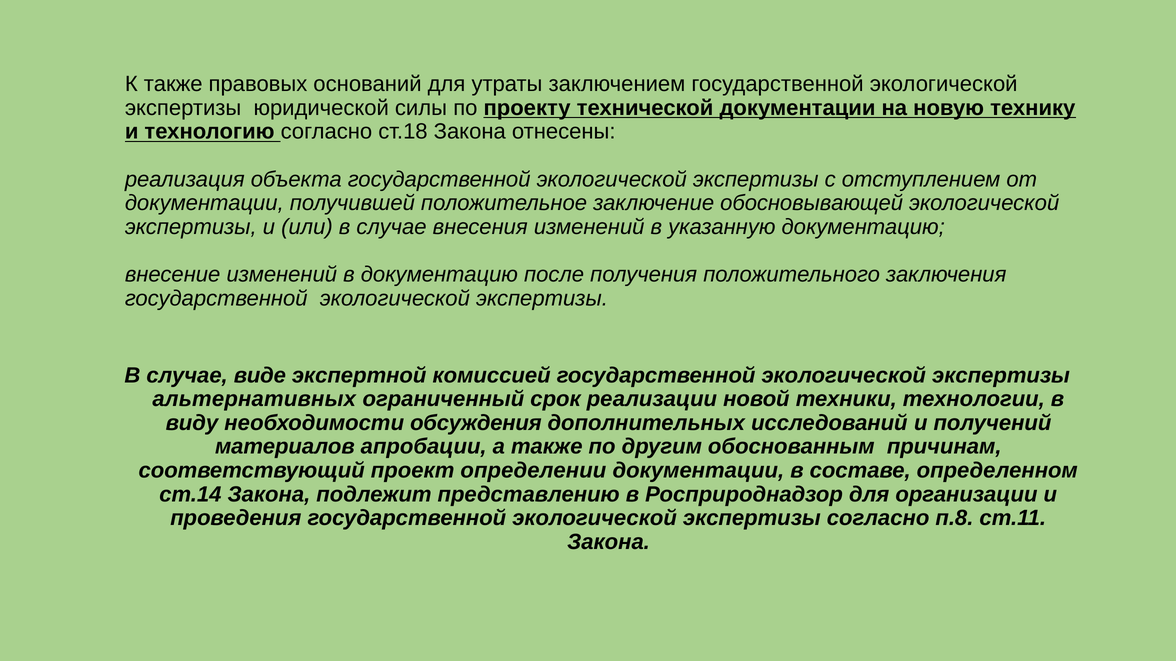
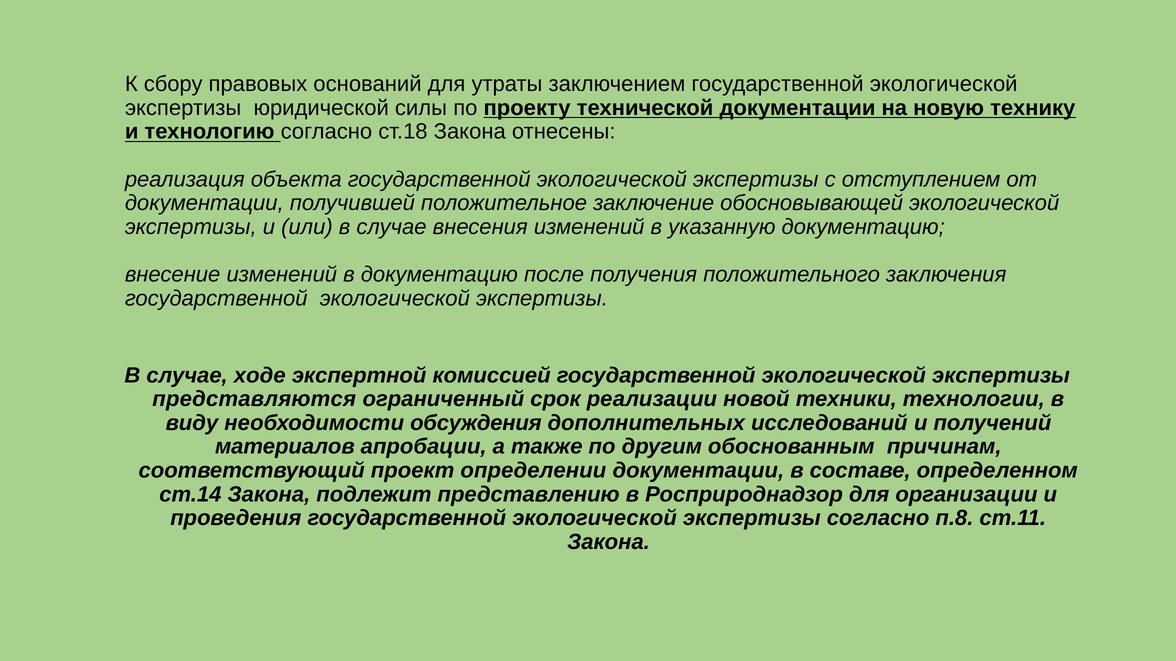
К также: также -> сбору (173, 84)
виде: виде -> ходе (260, 376)
альтернативных: альтернативных -> представляются (254, 399)
